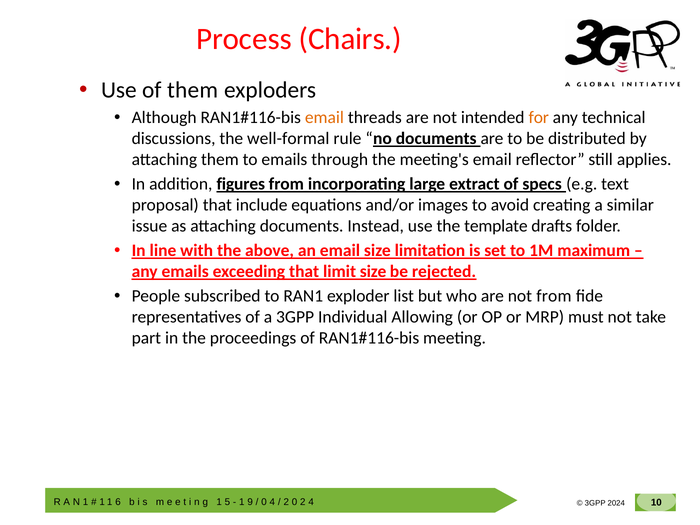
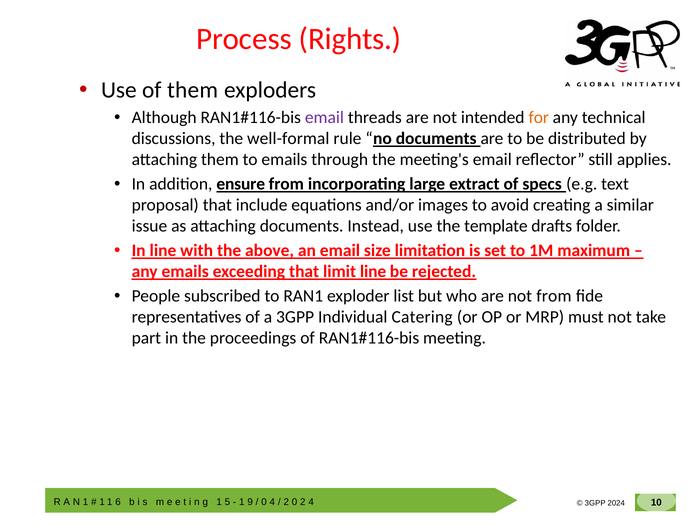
Chairs: Chairs -> Rights (350, 39)
email colour: orange -> purple (324, 118)
figures: figures -> ensure (241, 184)
size: size -> line (373, 272)
Allowing: Allowing -> Catering (422, 317)
